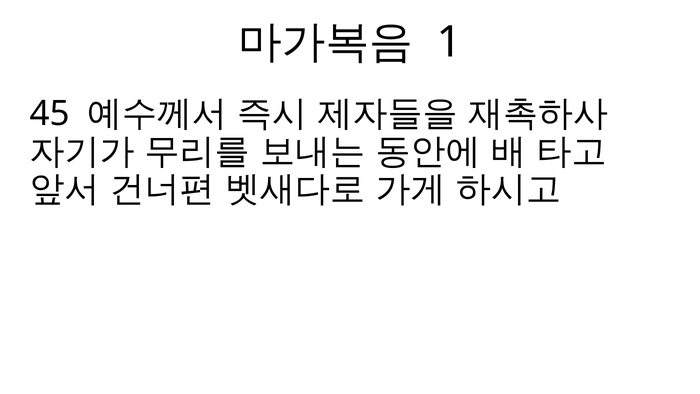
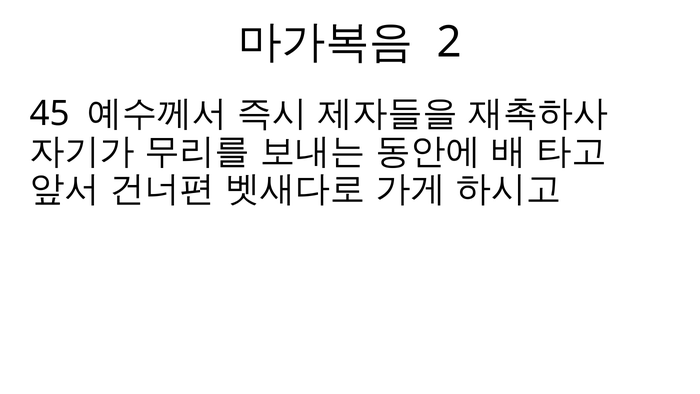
1: 1 -> 2 (449, 42)
